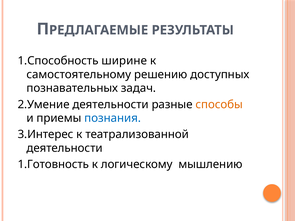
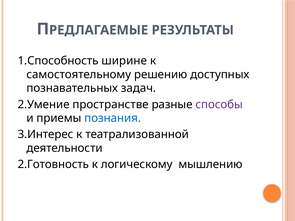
2.Умение деятельности: деятельности -> пространстве (111, 105)
способы colour: orange -> purple (219, 105)
1.Готовность: 1.Готовность -> 2.Готовность (53, 165)
